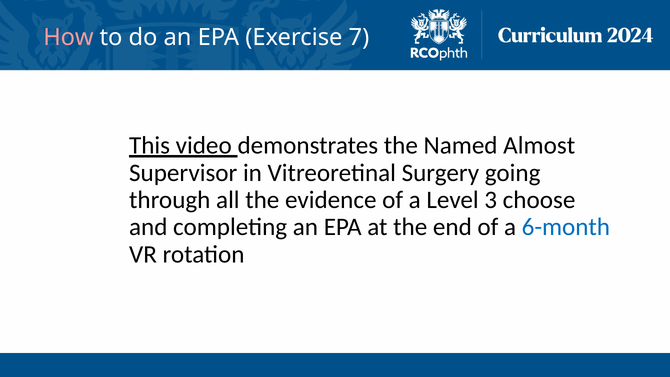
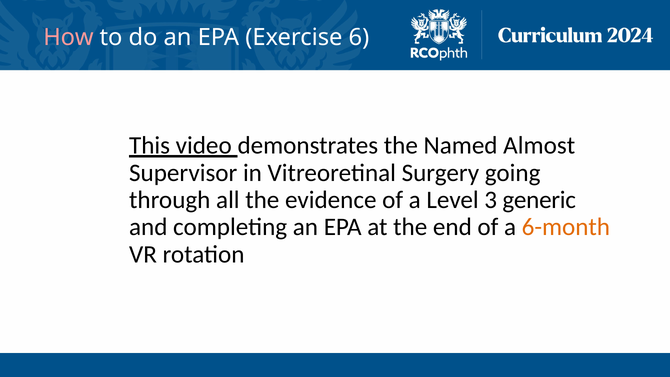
7: 7 -> 6 (359, 38)
choose: choose -> generic (539, 200)
6-month colour: blue -> orange (566, 227)
